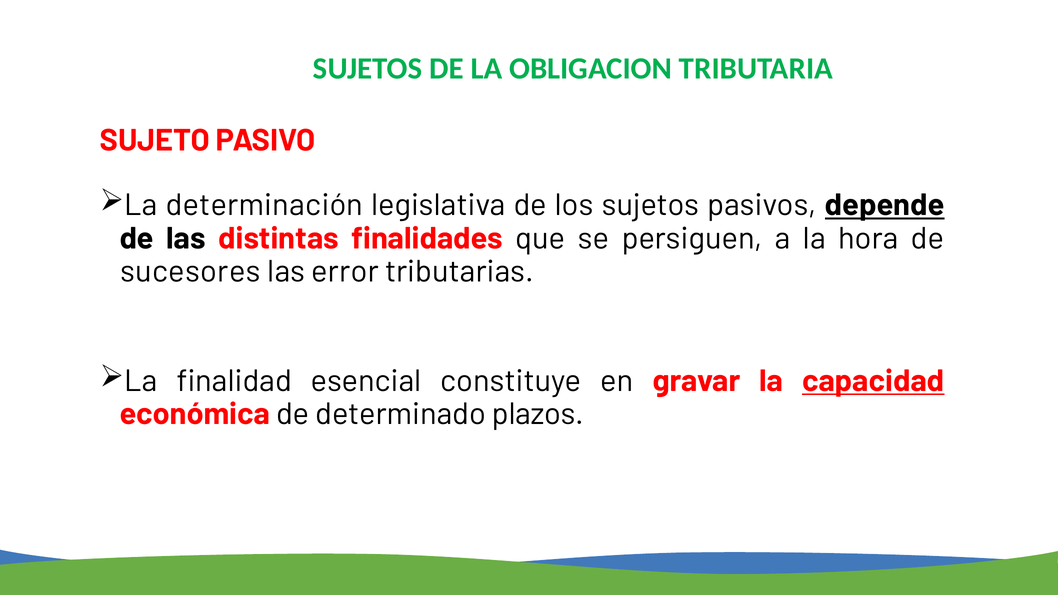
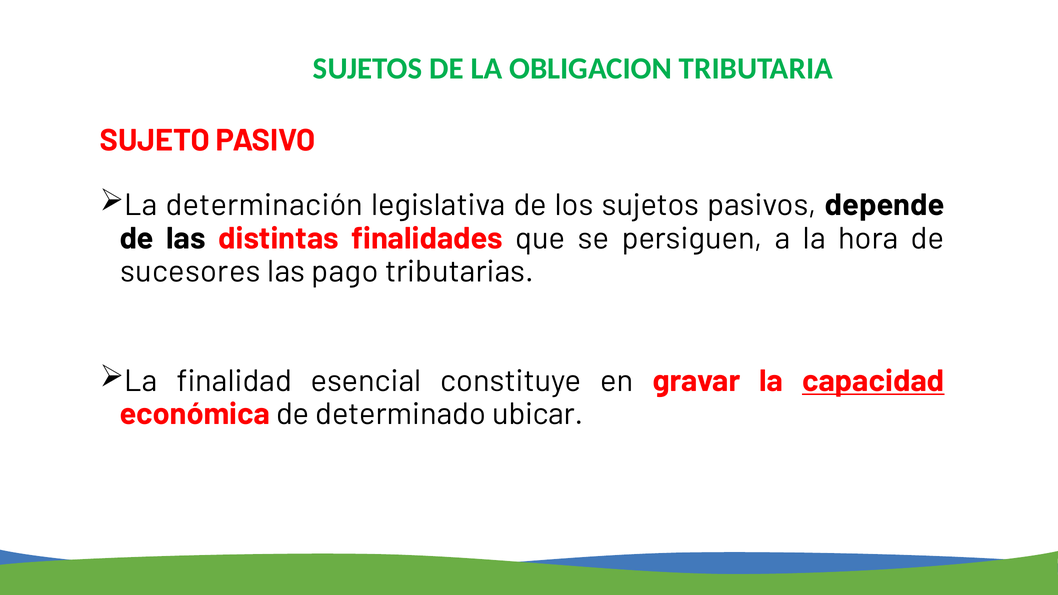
depende underline: present -> none (885, 205)
error: error -> pago (345, 272)
plazos: plazos -> ubicar (538, 414)
